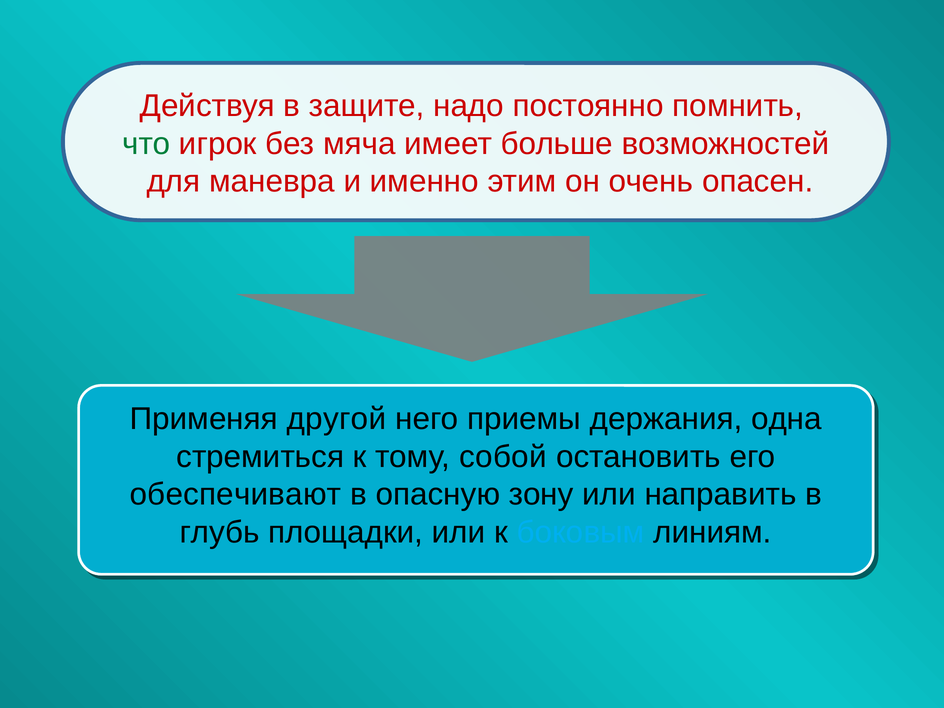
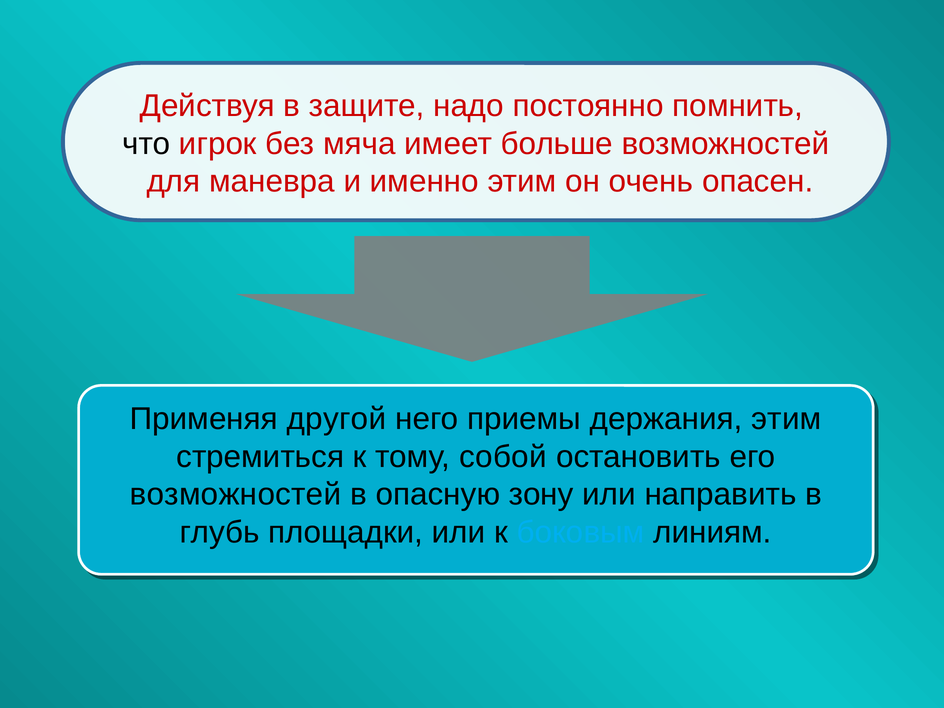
что colour: green -> black (146, 144)
держания одна: одна -> этим (786, 419)
обеспечивают: обеспечивают -> возможностей (235, 495)
